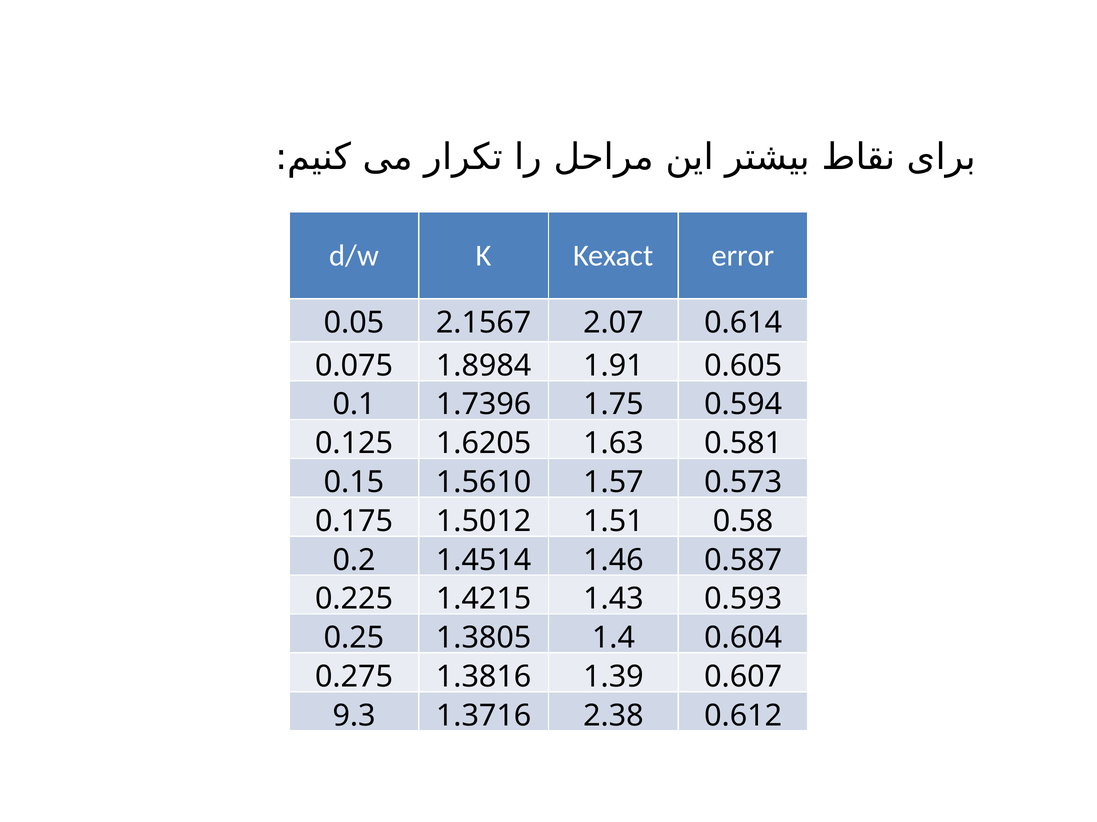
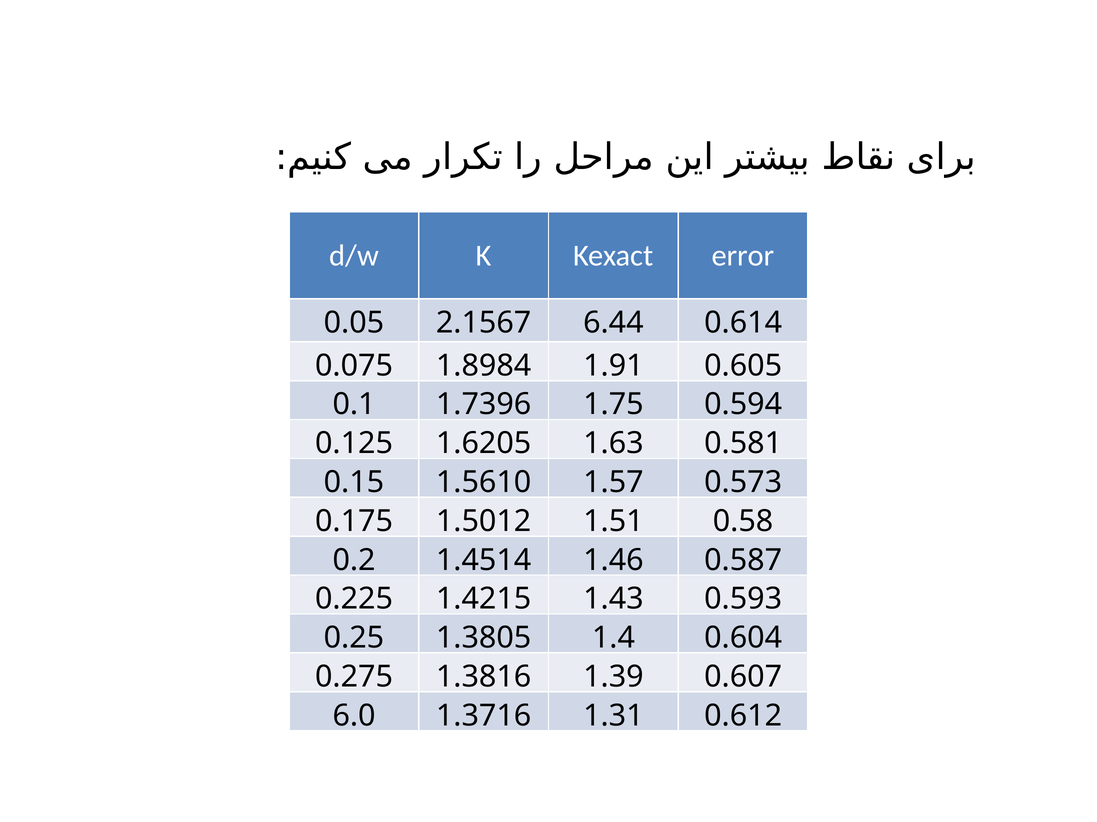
2.07: 2.07 -> 6.44 (613, 323)
9.3: 9.3 -> 6.0 (354, 716)
2.38: 2.38 -> 1.31 (613, 716)
